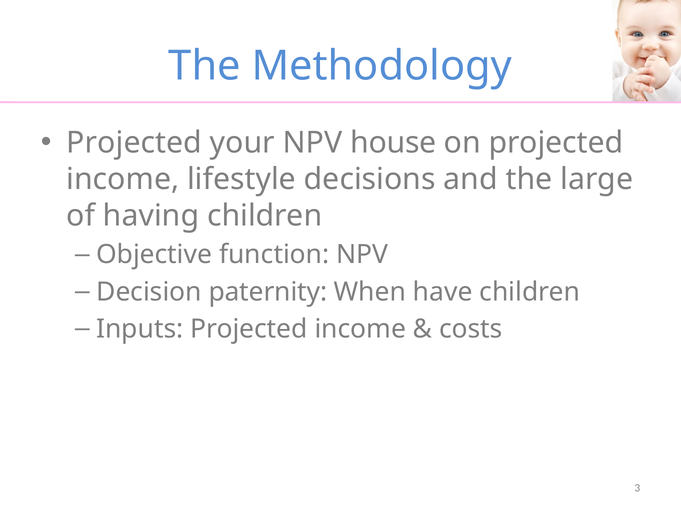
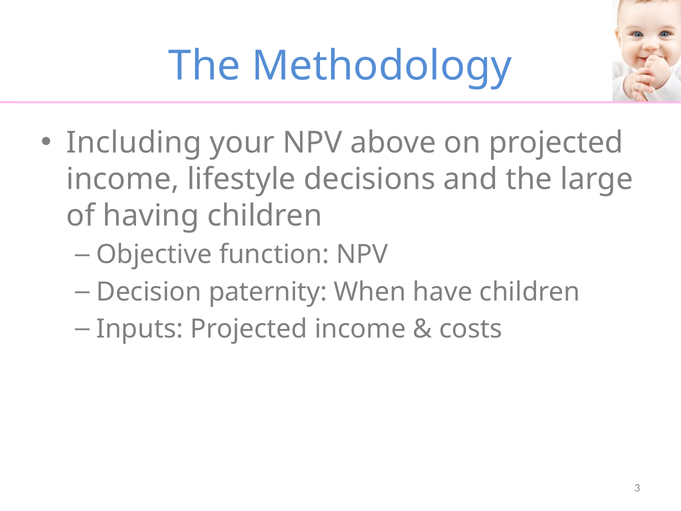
Projected: Projected -> Including (134, 143)
house: house -> above (393, 143)
